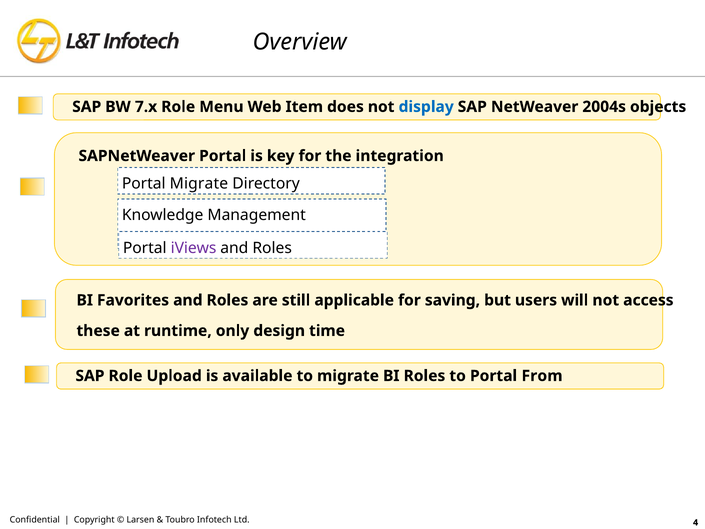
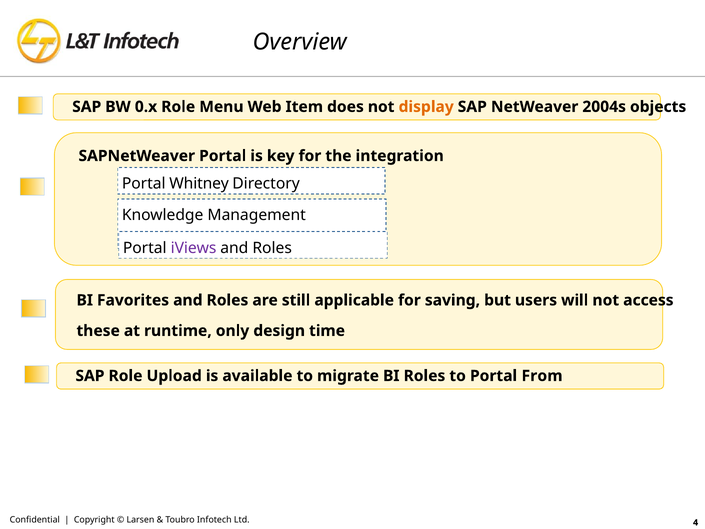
7.x: 7.x -> 0.x (146, 107)
display colour: blue -> orange (426, 107)
Portal Migrate: Migrate -> Whitney (199, 184)
